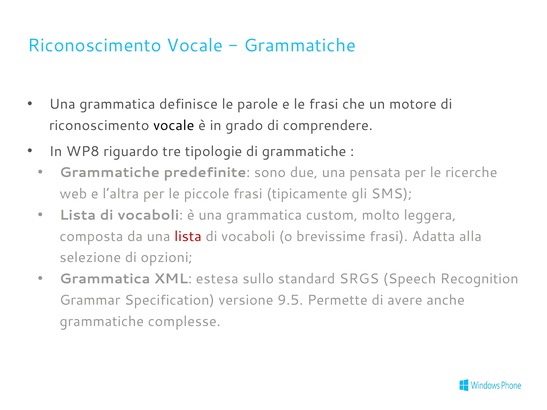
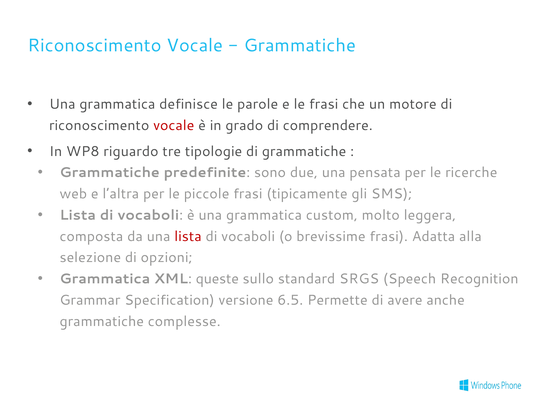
vocale colour: black -> red (174, 126)
estesa: estesa -> queste (217, 279)
9.5: 9.5 -> 6.5 (290, 300)
